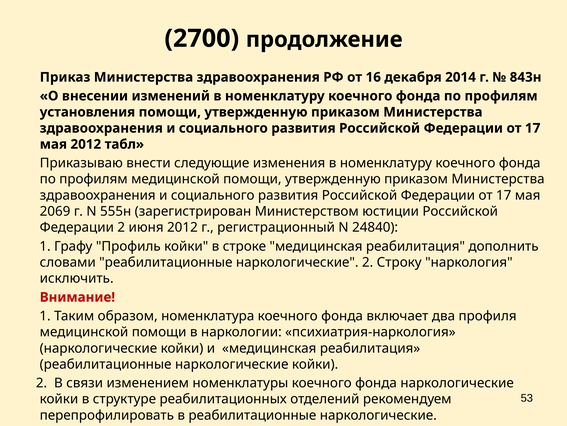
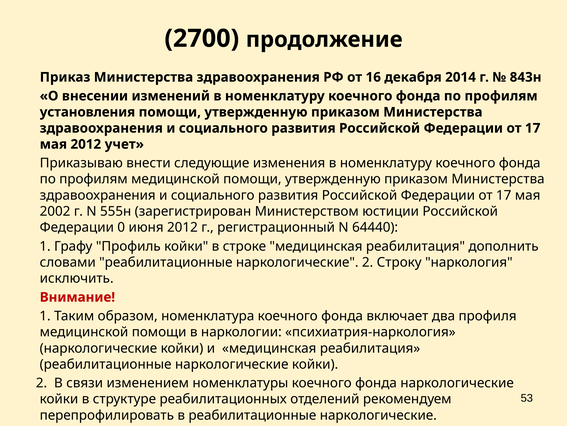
табл: табл -> учет (124, 144)
2069: 2069 -> 2002 (55, 211)
Федерации 2: 2 -> 0 (121, 227)
24840: 24840 -> 64440 (375, 227)
